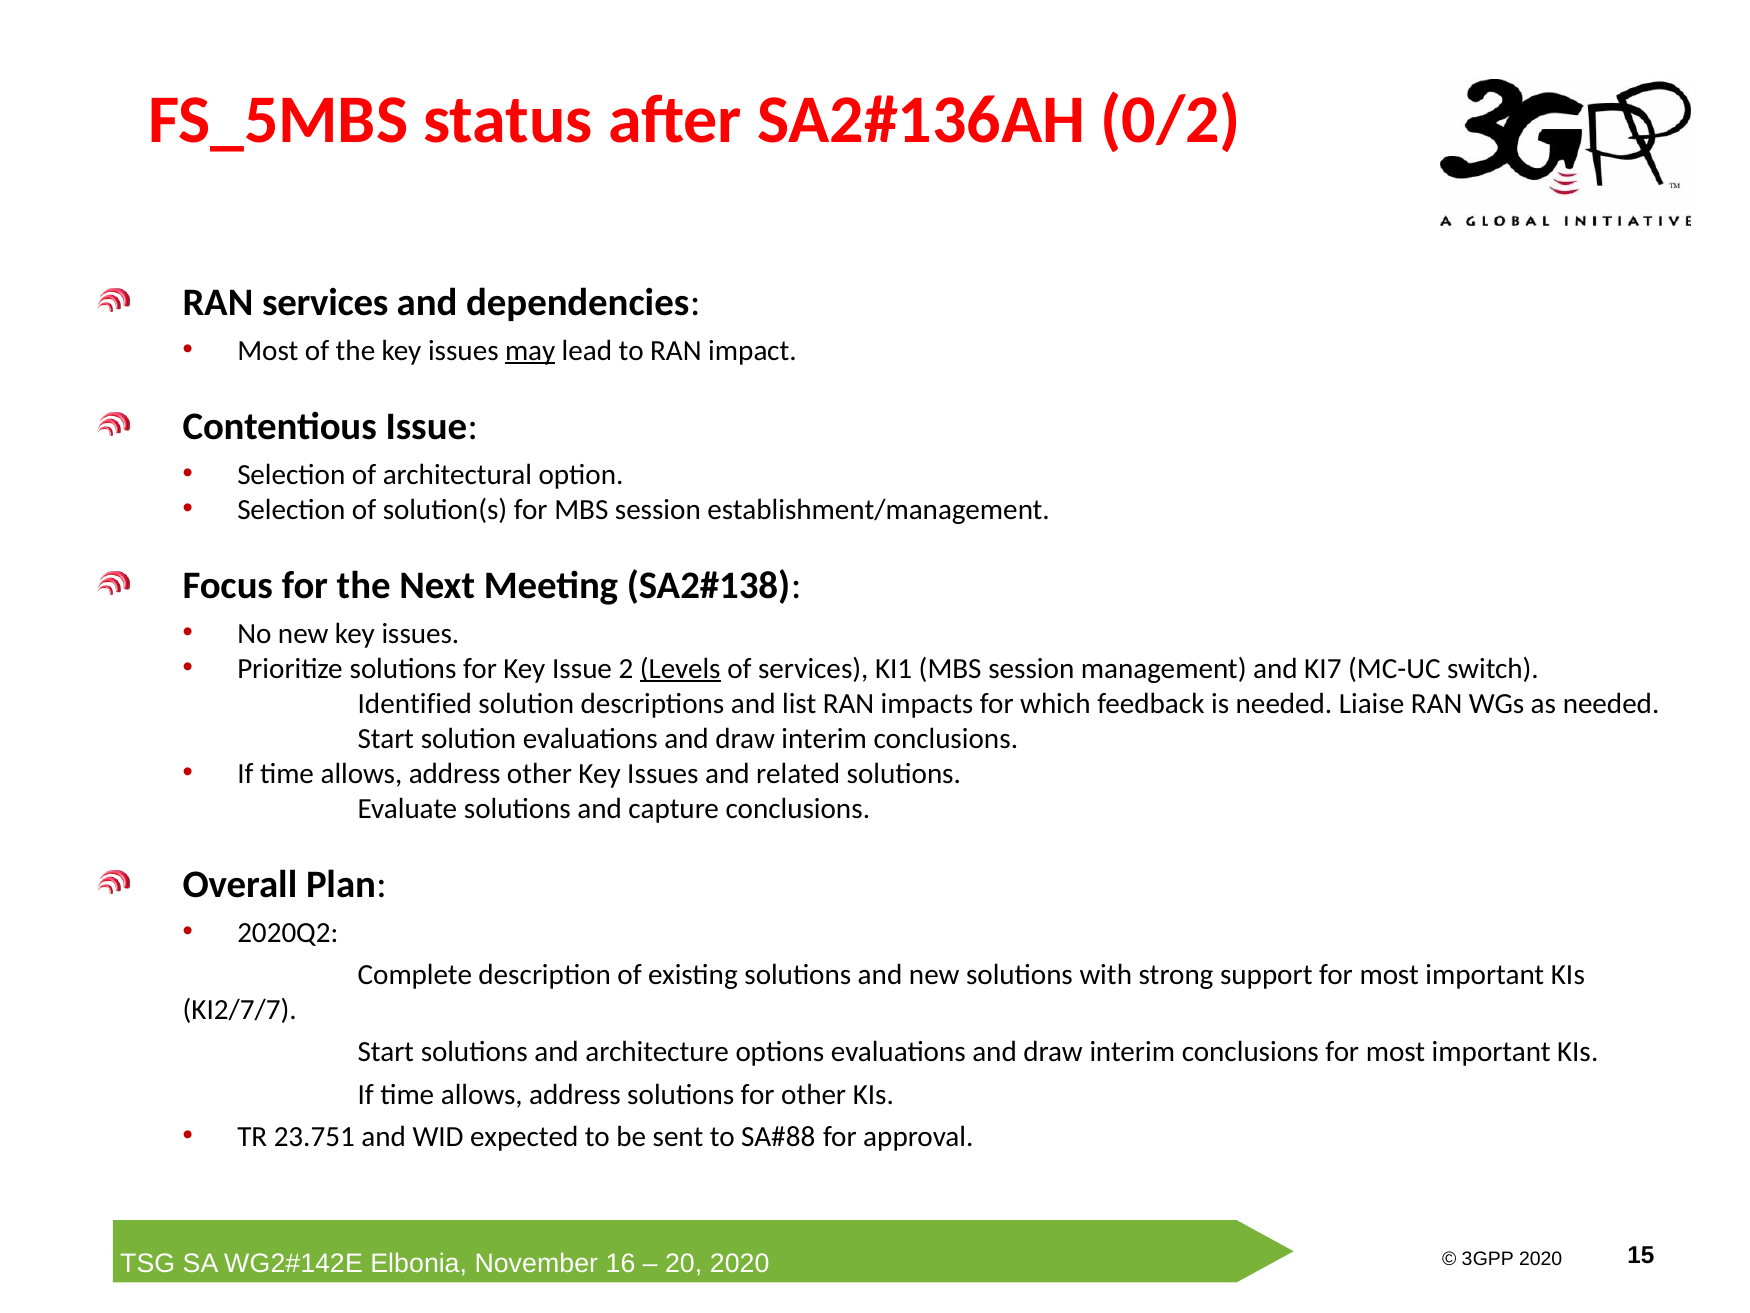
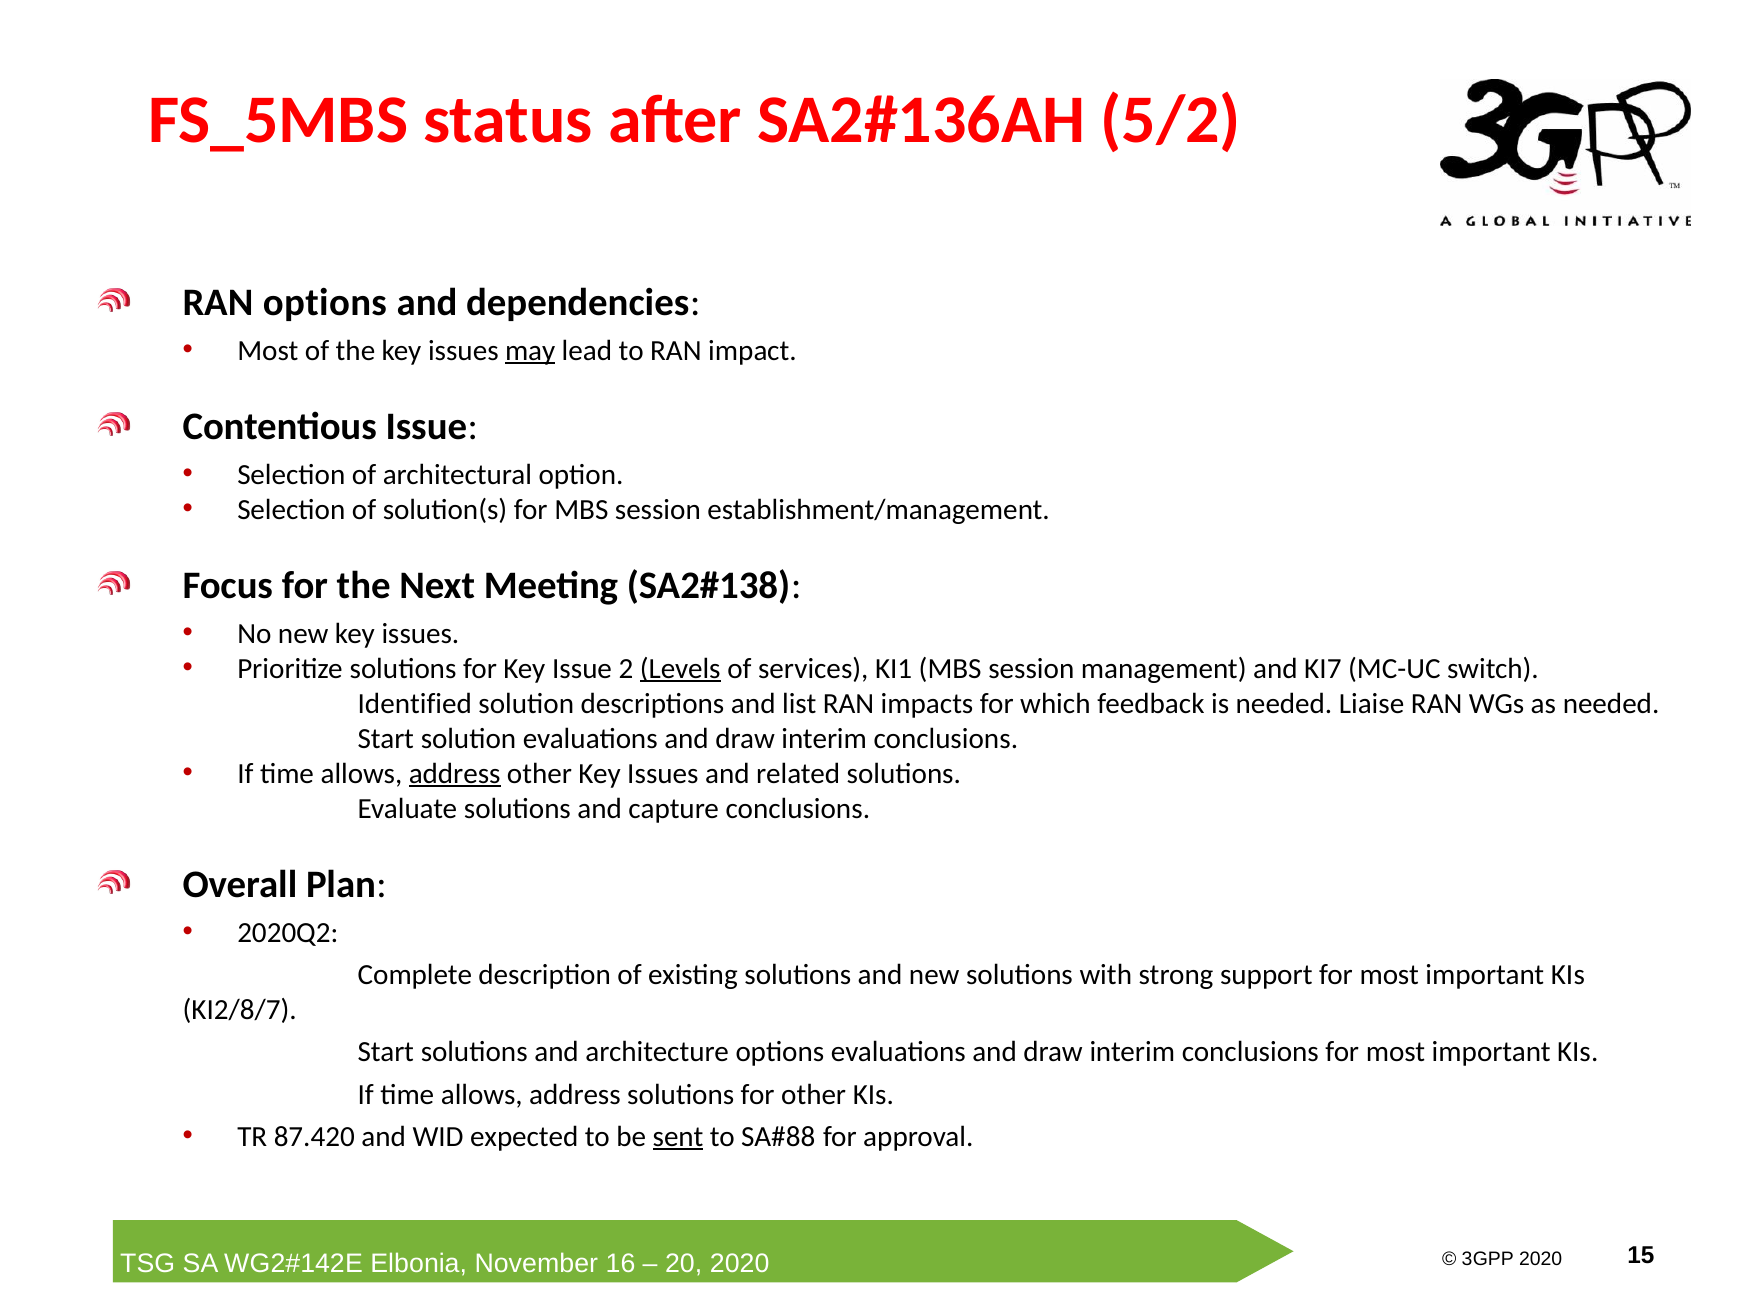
0/2: 0/2 -> 5/2 (1171, 120)
RAN services: services -> options (325, 303)
address underline: none -> present (455, 773)
KI2/7/7: KI2/7/7 -> KI2/8/7 (240, 1009)
23.751: 23.751 -> 87.420 (314, 1136)
sent underline: none -> present (678, 1136)
